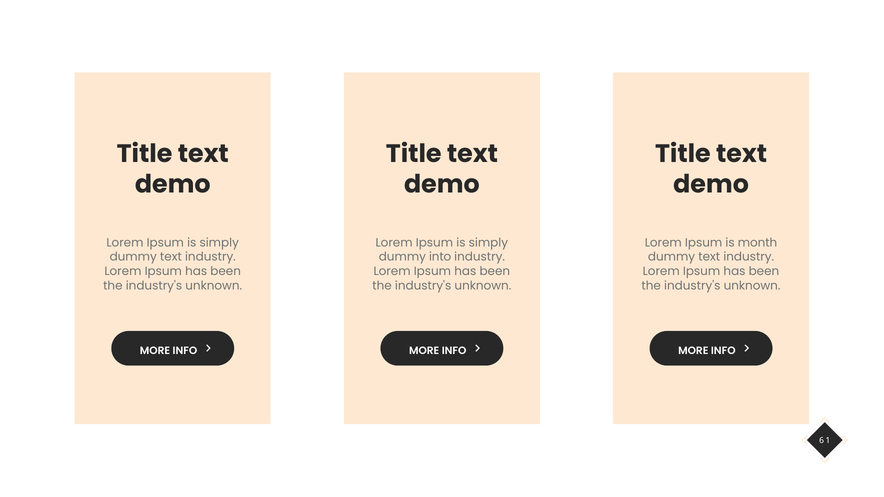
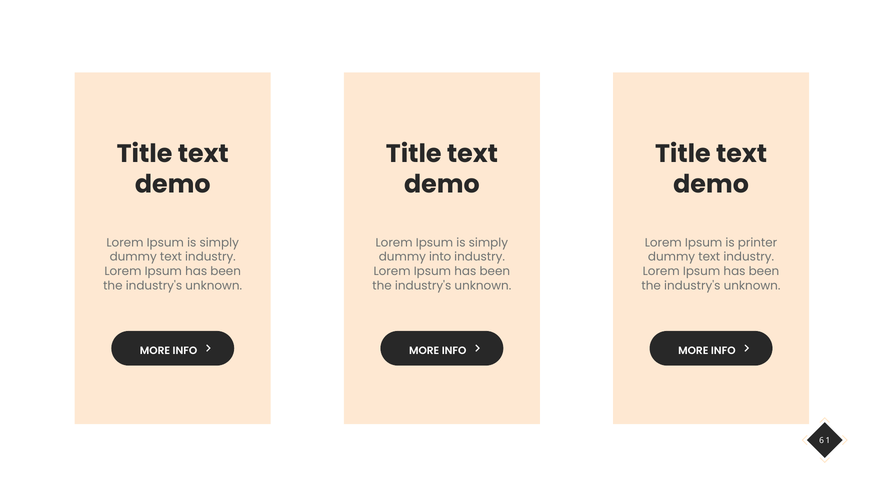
month: month -> printer (758, 243)
